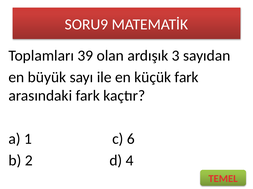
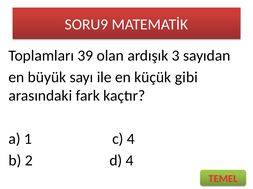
küçük fark: fark -> gibi (186, 78)
c 6: 6 -> 4 (131, 139)
